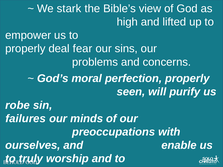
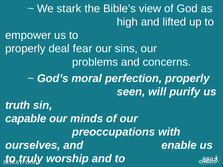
robe: robe -> truth (18, 105)
failures: failures -> capable (26, 119)
